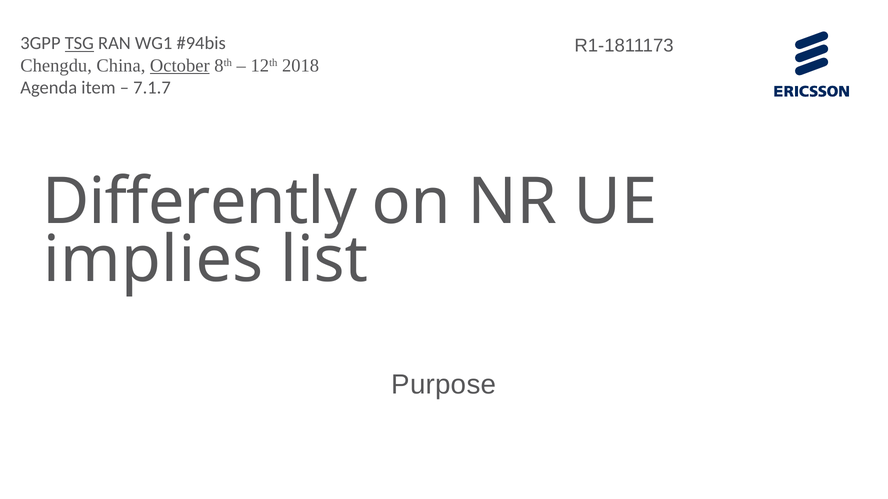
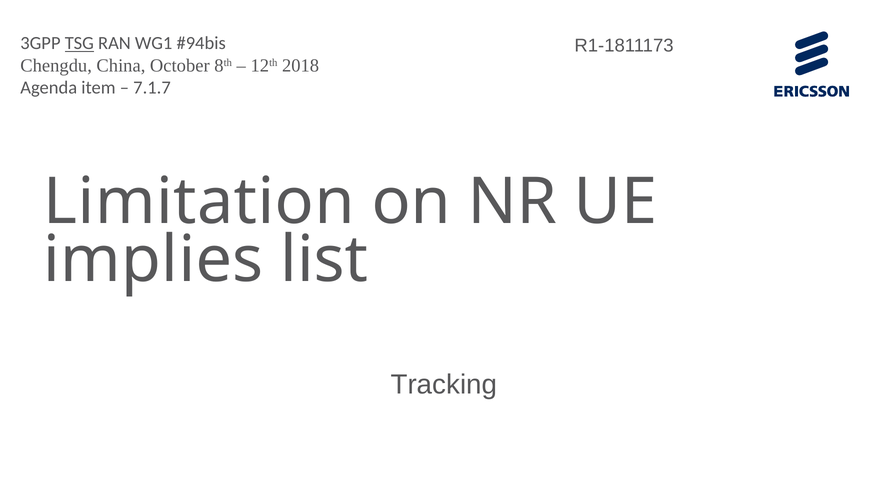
October underline: present -> none (180, 66)
Differently: Differently -> Limitation (199, 202)
Purpose: Purpose -> Tracking (444, 385)
